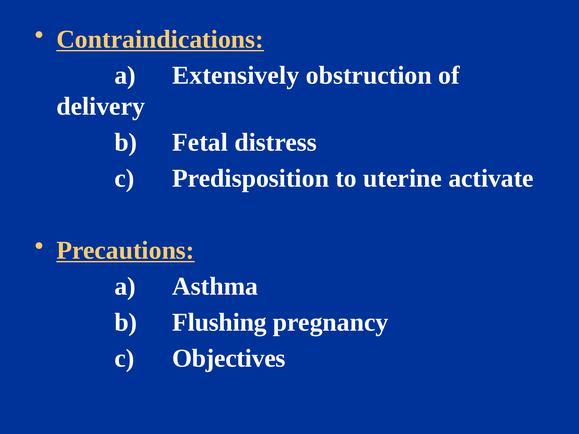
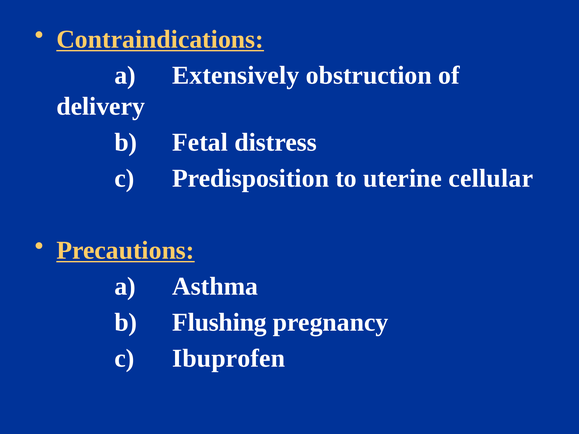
activate: activate -> cellular (491, 178)
Objectives: Objectives -> Ibuprofen (229, 359)
